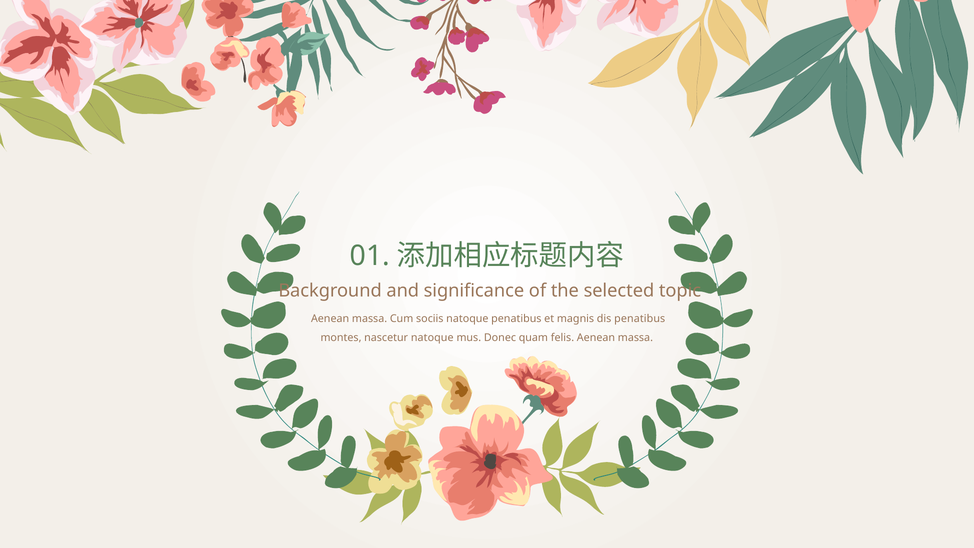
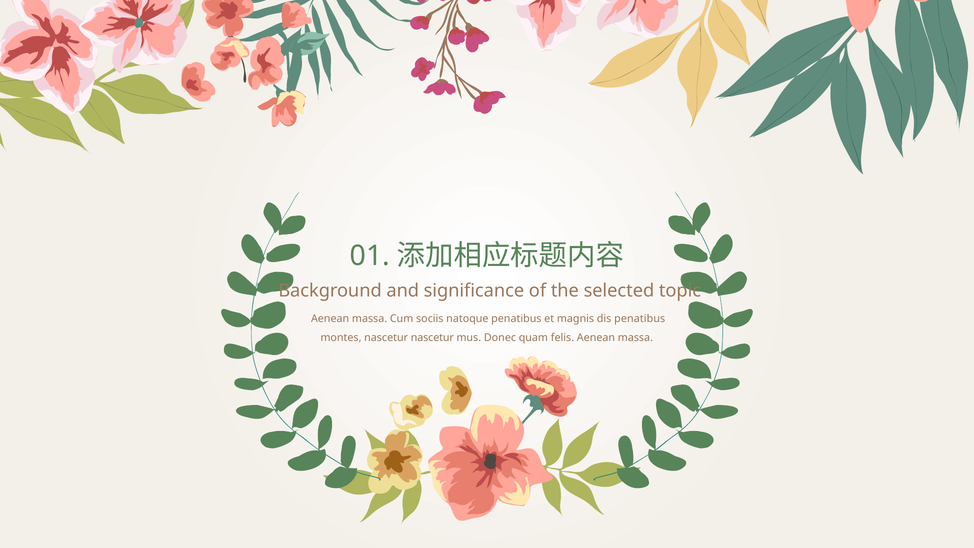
nascetur natoque: natoque -> nascetur (432, 338)
